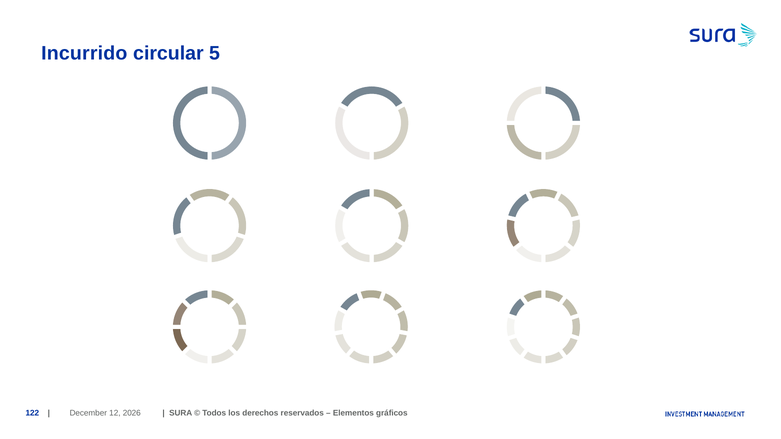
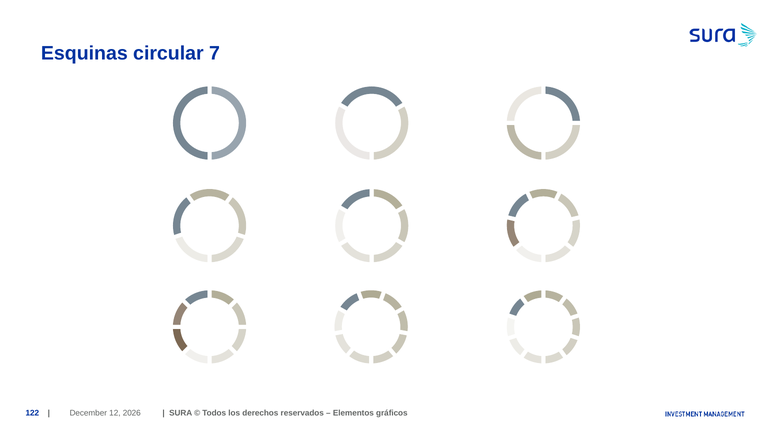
Incurrido: Incurrido -> Esquinas (84, 53)
5: 5 -> 7 (215, 53)
